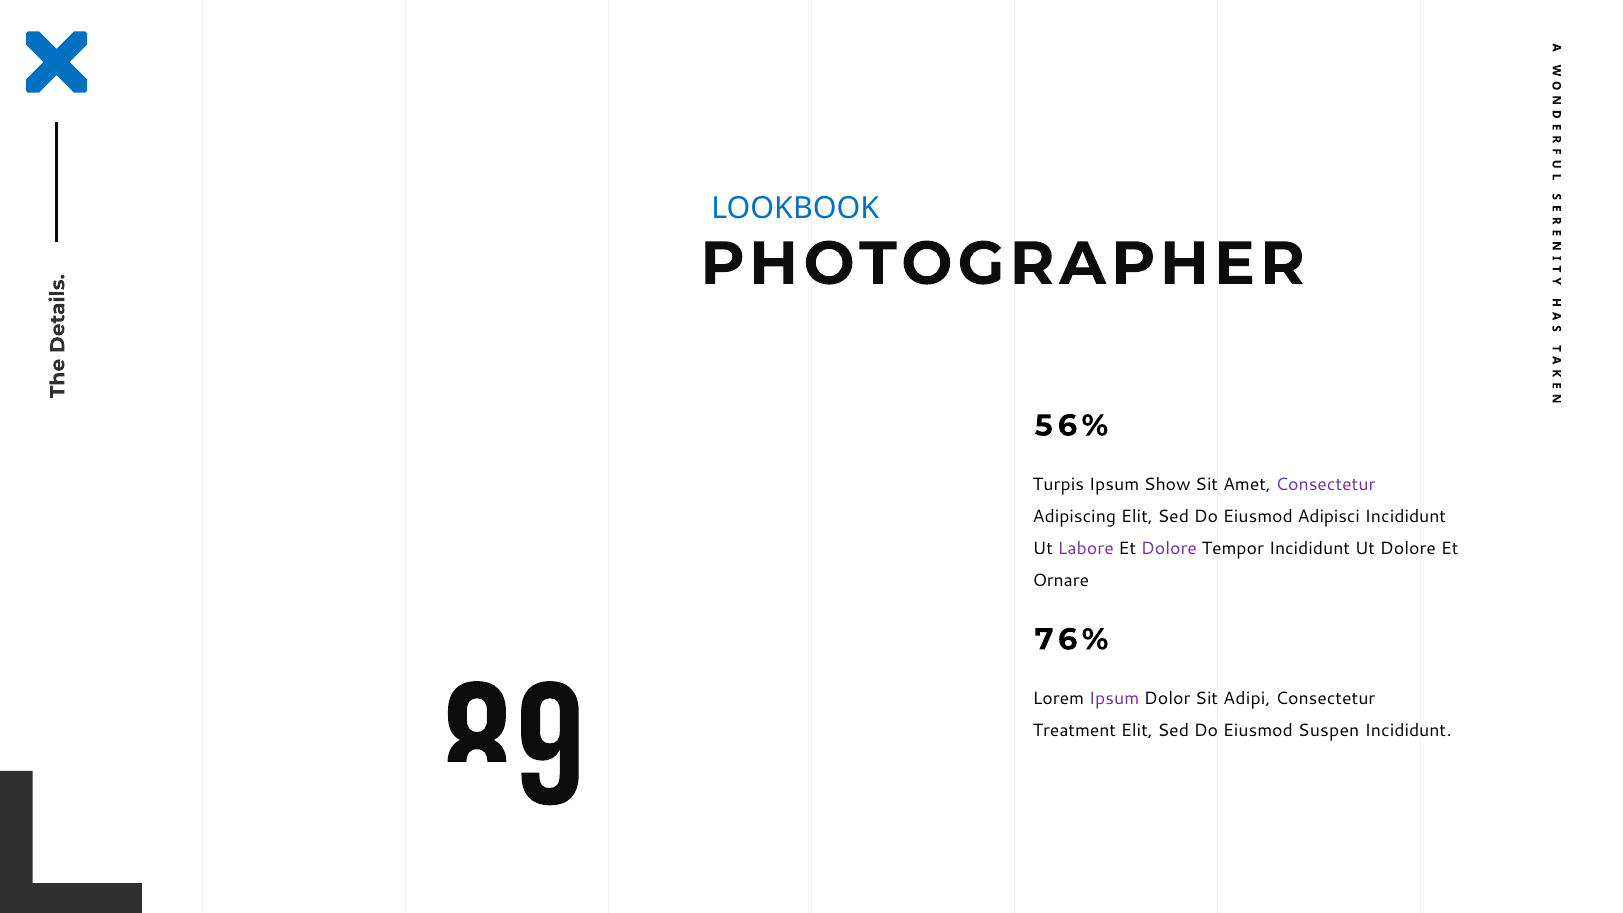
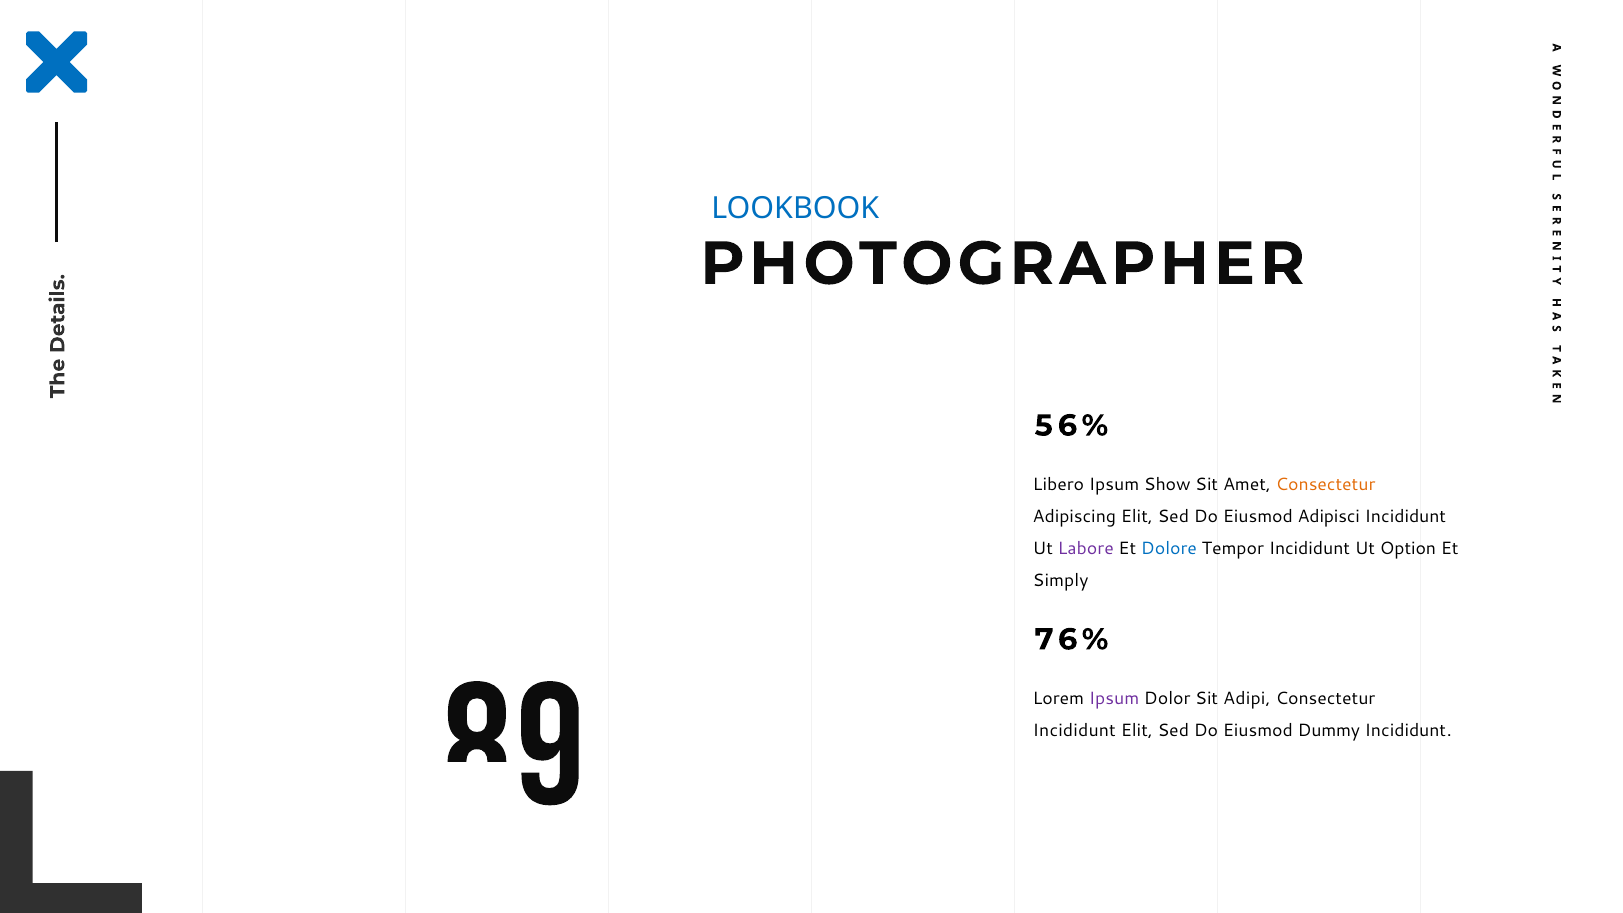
Turpis: Turpis -> Libero (1058, 485)
Consectetur colour: purple -> orange (1326, 485)
Dolore colour: purple -> blue (1169, 549)
Ut Dolore: Dolore -> Option (1408, 549)
Ornare: Ornare -> Simply (1061, 581)
Treatment: Treatment -> Incididunt (1074, 731)
Suspen: Suspen -> Dummy (1329, 731)
